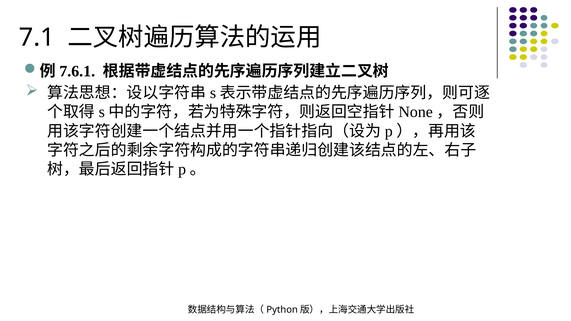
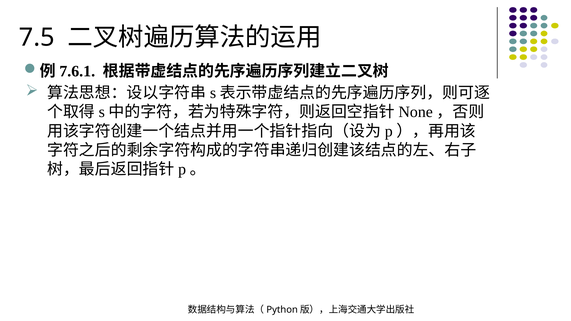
7.1: 7.1 -> 7.5 (37, 38)
